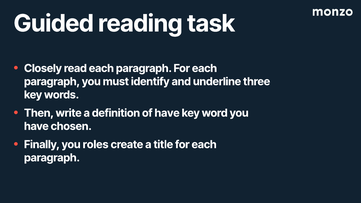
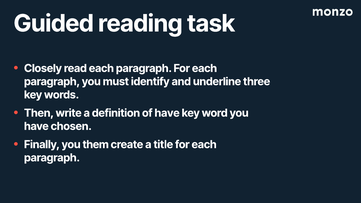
roles: roles -> them (96, 145)
